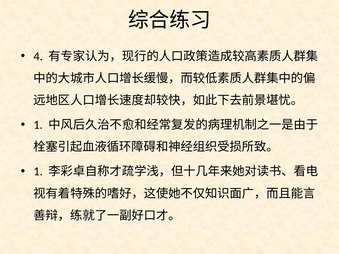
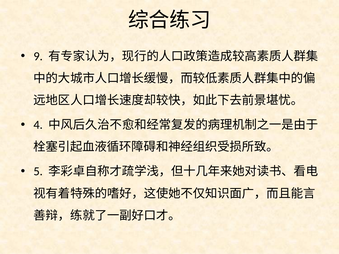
4: 4 -> 9 (38, 56)
1: 1 -> 4 (38, 125)
1: 1 -> 5 (38, 172)
